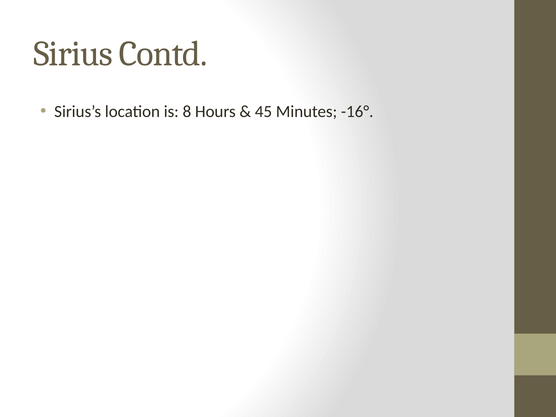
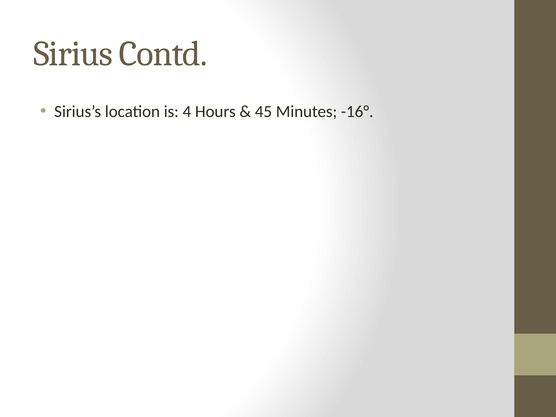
8: 8 -> 4 (187, 111)
